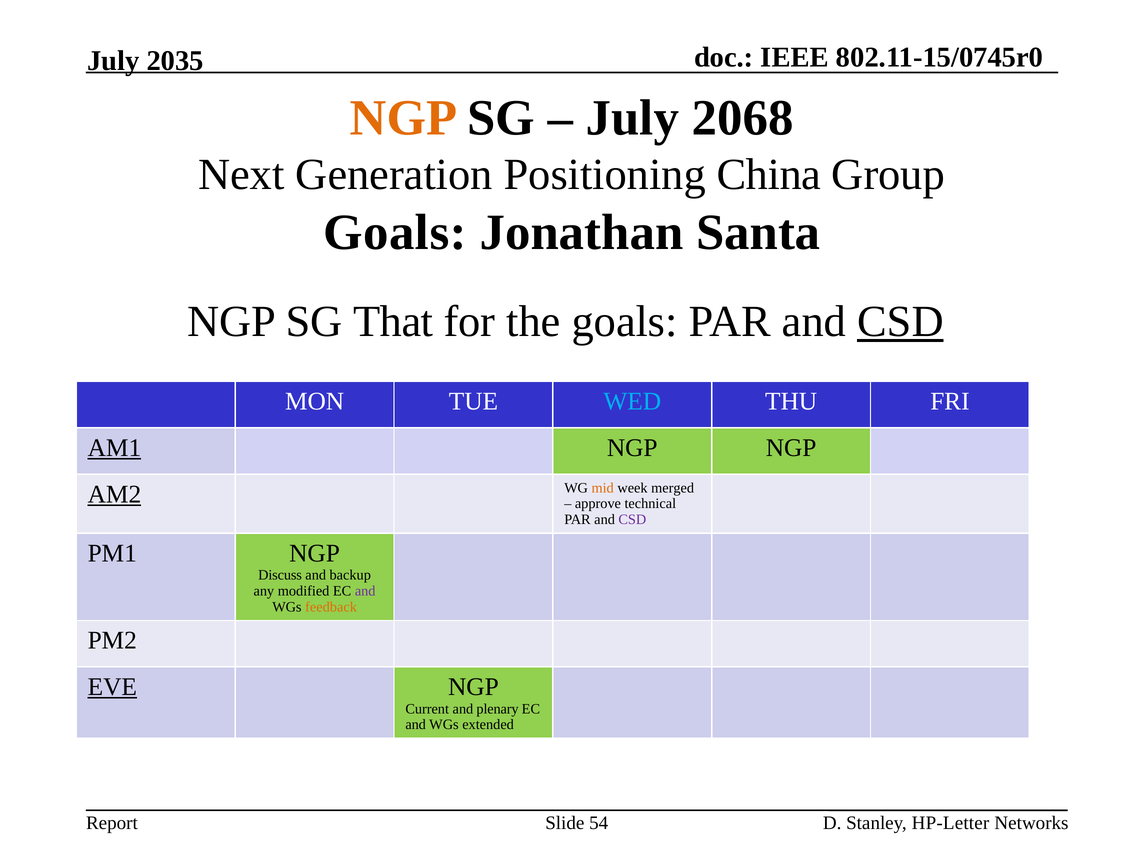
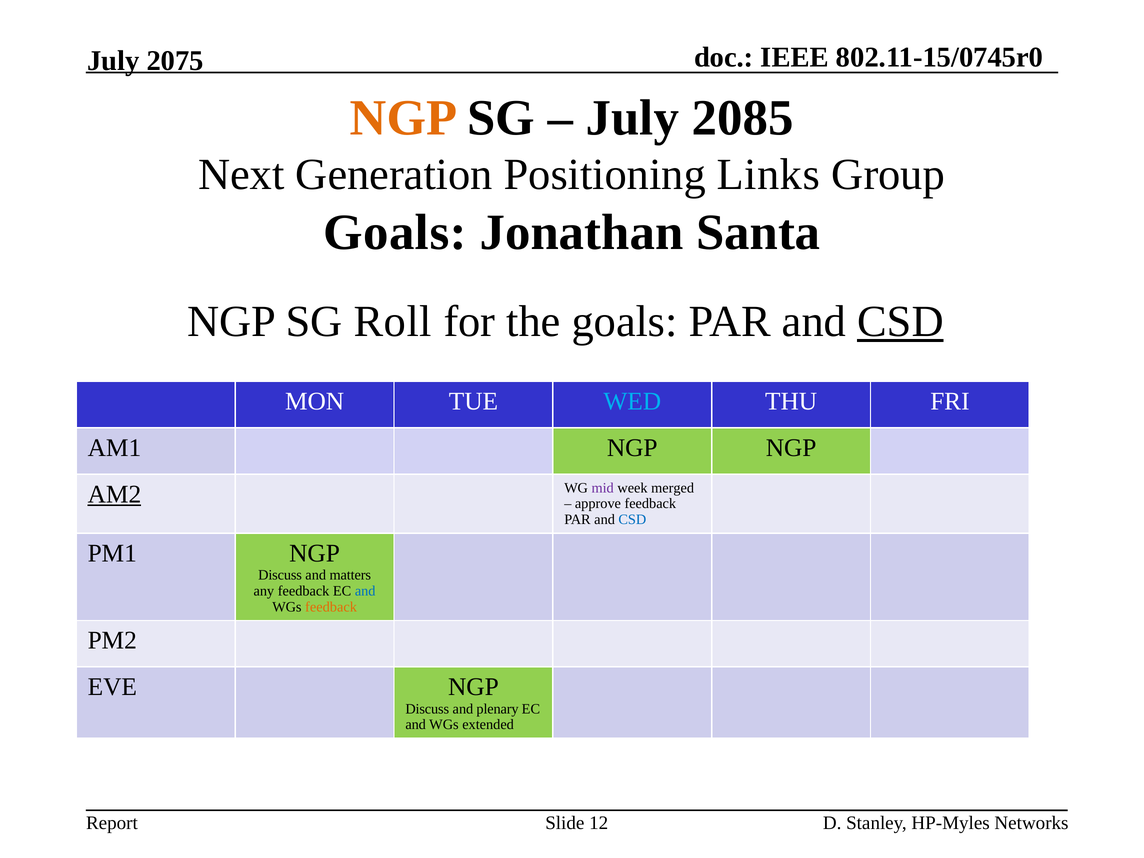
2035: 2035 -> 2075 (175, 61)
2068: 2068 -> 2085 (743, 118)
China: China -> Links (768, 175)
That: That -> Roll (393, 321)
AM1 underline: present -> none (114, 448)
mid colour: orange -> purple (603, 488)
approve technical: technical -> feedback (650, 504)
CSD colour: purple -> blue (632, 520)
backup: backup -> matters (350, 575)
any modified: modified -> feedback (304, 591)
and colour: purple -> blue (365, 591)
EVE underline: present -> none (112, 687)
Current: Current -> Discuss (427, 709)
54: 54 -> 12 (599, 823)
HP-Letter: HP-Letter -> HP-Myles (951, 823)
